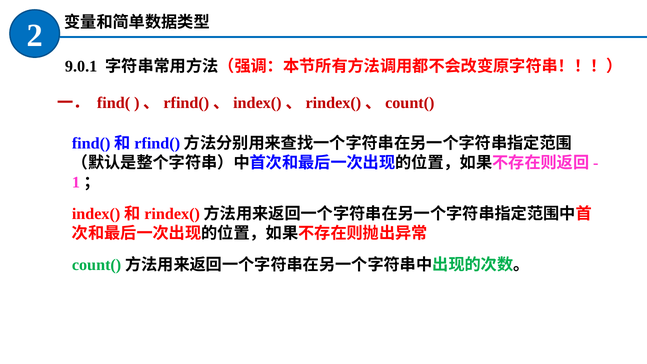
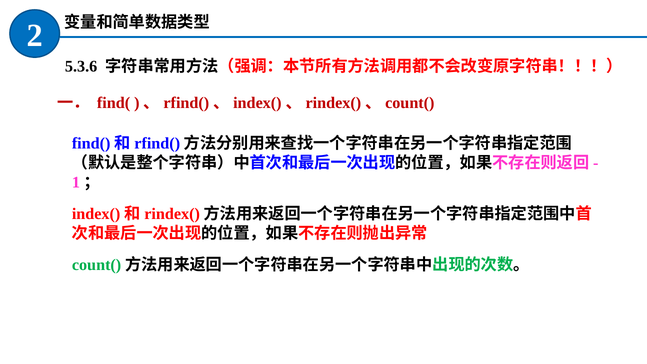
9.0.1: 9.0.1 -> 5.3.6 (81, 67)
